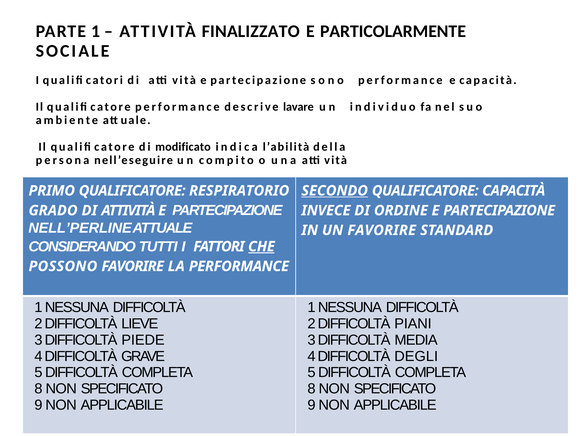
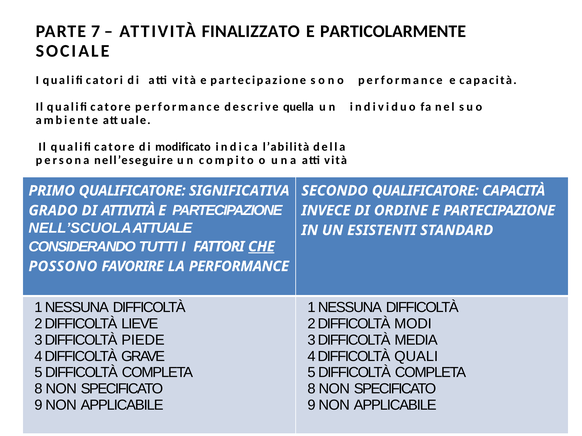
1: 1 -> 7 (96, 31)
lavare: lavare -> quella (298, 107)
RESPIRATORIO: RESPIRATORIO -> SIGNIFICATIVA (239, 191)
SECONDO underline: present -> none (335, 191)
NELL’PERLINE: NELL’PERLINE -> NELL’SCUOLA (80, 228)
UN FAVORIRE: FAVORIRE -> ESISTENTI (382, 231)
PIANI: PIANI -> MODI (413, 324)
DEGLI: DEGLI -> QUALI (416, 357)
